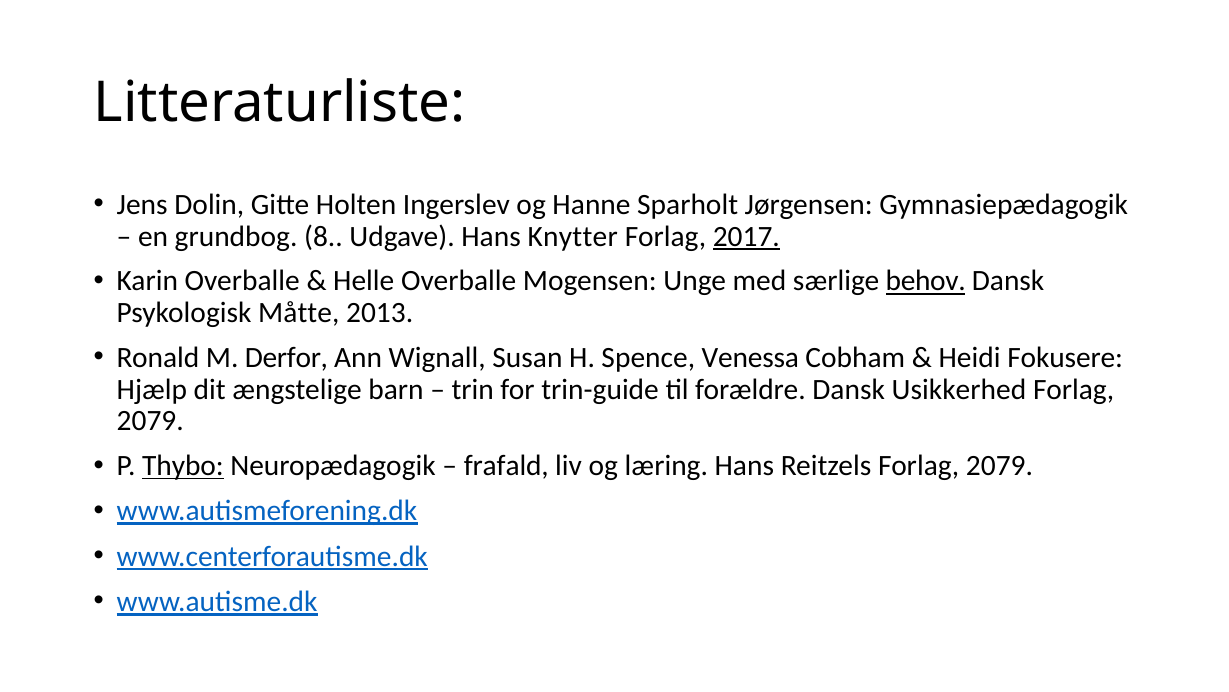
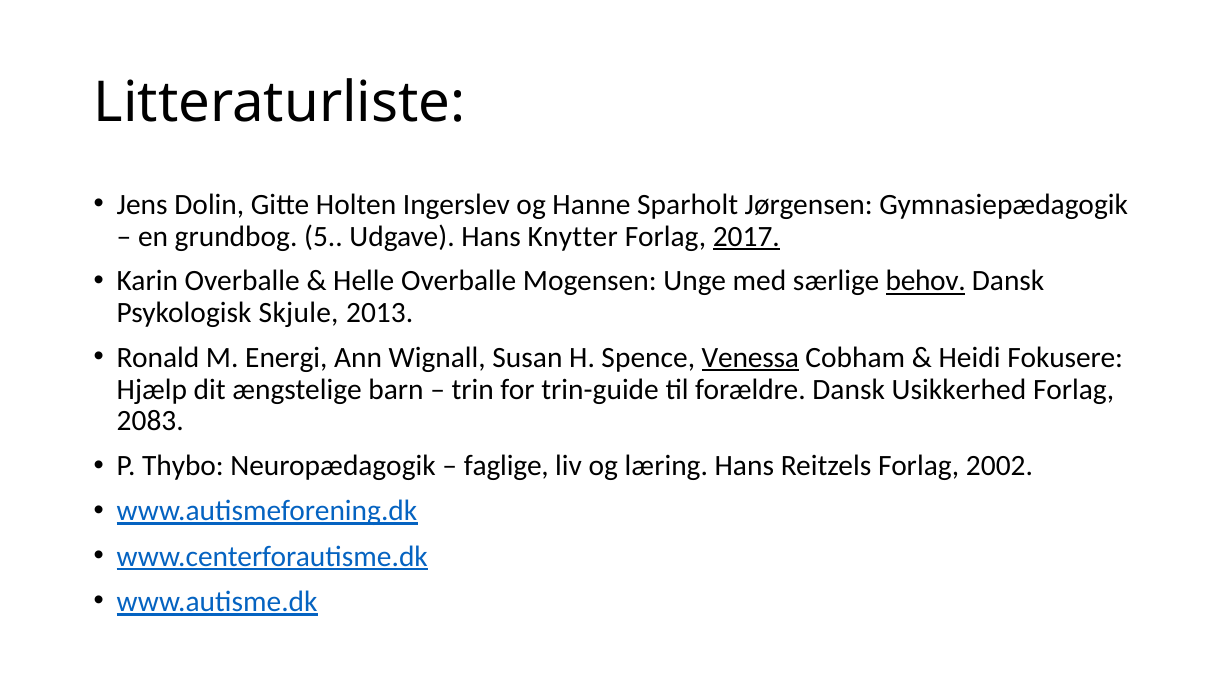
8: 8 -> 5 (323, 236)
Måtte: Måtte -> Skjule (299, 313)
Derfor: Derfor -> Energi (286, 357)
Venessa underline: none -> present (750, 357)
2079: 2079 -> 2083 (150, 421)
Thybo underline: present -> none (183, 465)
frafald: frafald -> faglige (506, 465)
Reitzels Forlag 2079: 2079 -> 2002 (1000, 465)
